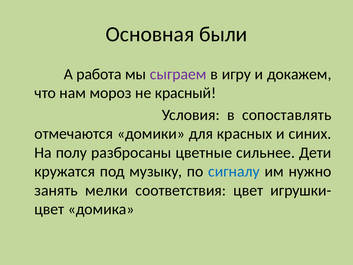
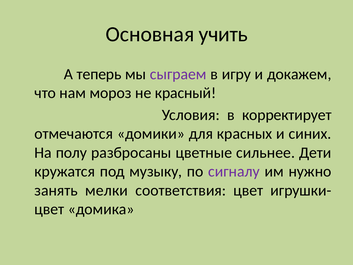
были: были -> учить (223, 34)
работа: работа -> теперь (99, 74)
сопоставлять: сопоставлять -> корректирует (287, 115)
сигналу colour: blue -> purple (234, 171)
